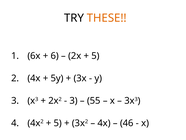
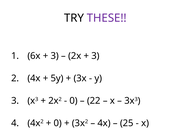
THESE colour: orange -> purple (107, 18)
6: 6 -> 3 (55, 56)
5: 5 -> 3 (95, 56)
3: 3 -> 0 (73, 100)
55: 55 -> 22 (94, 100)
5: 5 -> 0 (58, 123)
46: 46 -> 25 (127, 123)
